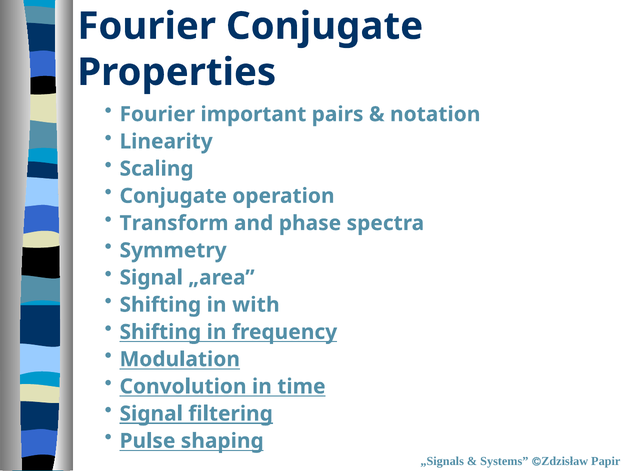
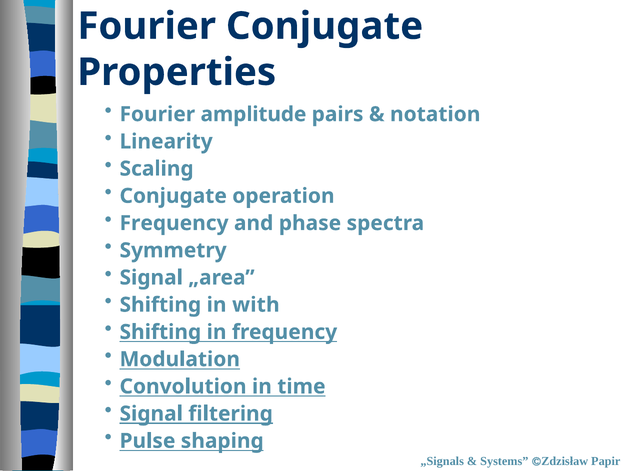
important: important -> amplitude (253, 114)
Transform: Transform -> Frequency (174, 223)
